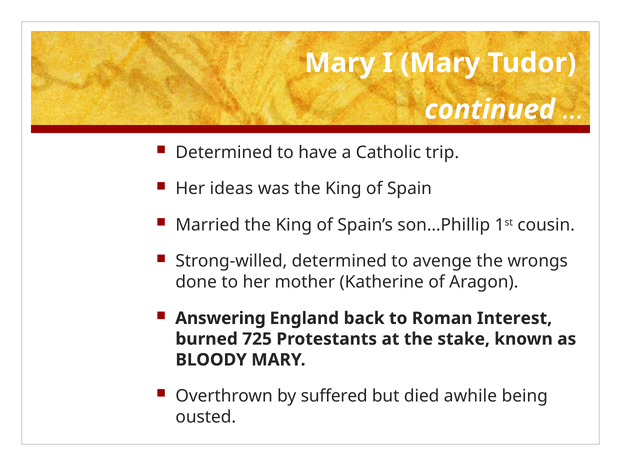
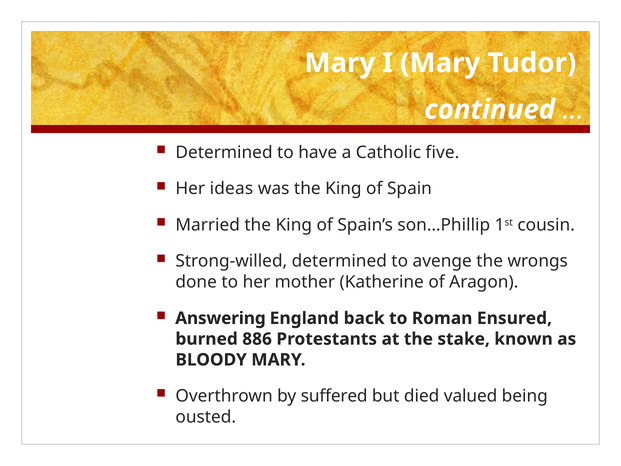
trip: trip -> five (442, 152)
Interest: Interest -> Ensured (514, 318)
725: 725 -> 886 (257, 339)
awhile: awhile -> valued (471, 396)
